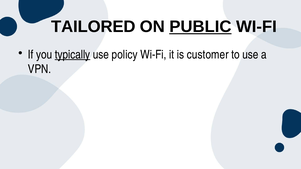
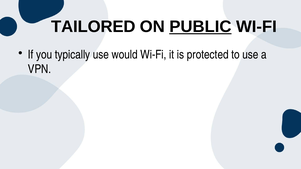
typically underline: present -> none (73, 55)
policy: policy -> would (125, 55)
customer: customer -> protected (208, 55)
